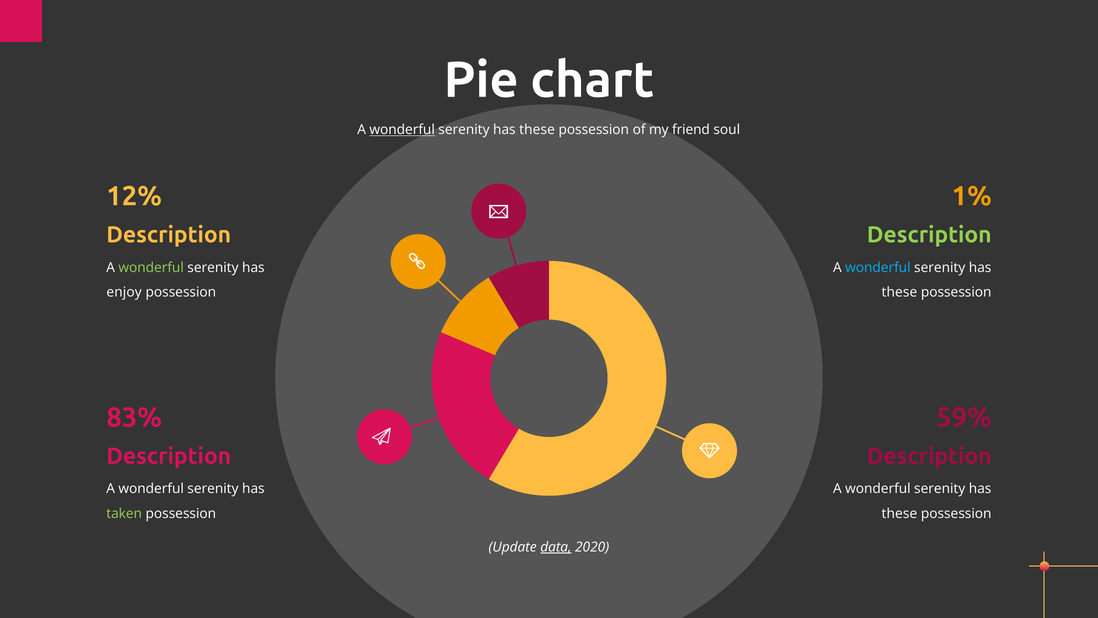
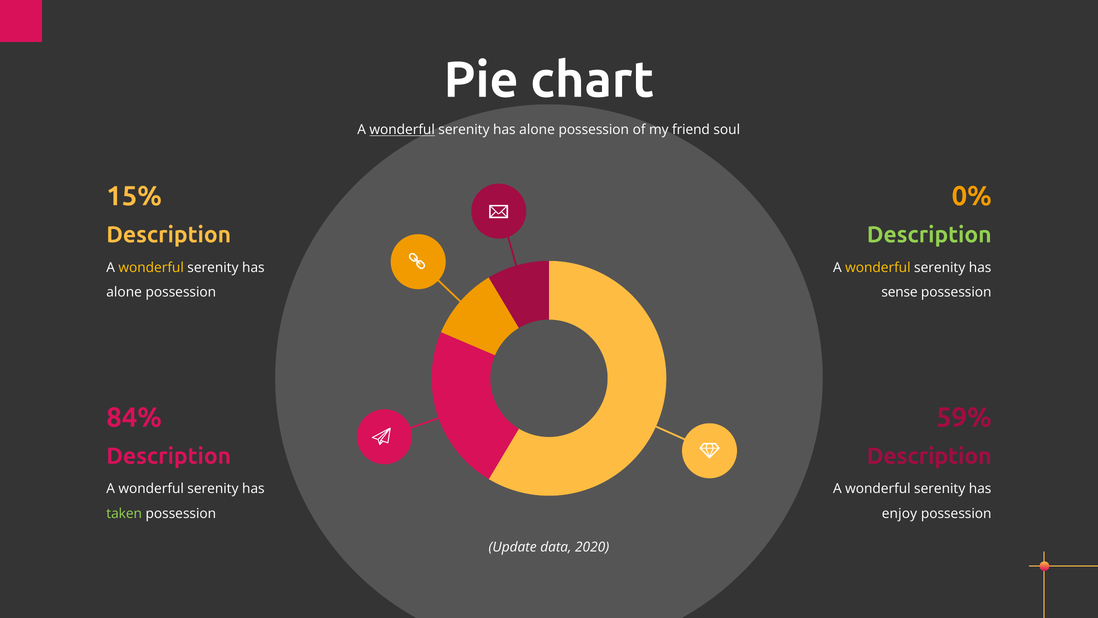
these: these -> alone (537, 130)
12%: 12% -> 15% (134, 196)
1%: 1% -> 0% (972, 196)
wonderful colour: light green -> yellow (151, 267)
wonderful colour: light blue -> yellow (878, 267)
enjoy: enjoy -> alone (124, 292)
these: these -> sense (900, 292)
83%: 83% -> 84% (134, 417)
these: these -> enjoy (899, 513)
data underline: present -> none (556, 547)
